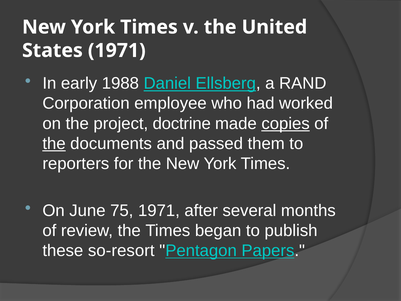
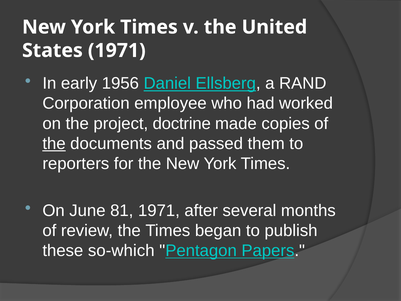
1988: 1988 -> 1956 (120, 83)
copies underline: present -> none (286, 123)
75: 75 -> 81 (122, 210)
so-resort: so-resort -> so-which (121, 250)
